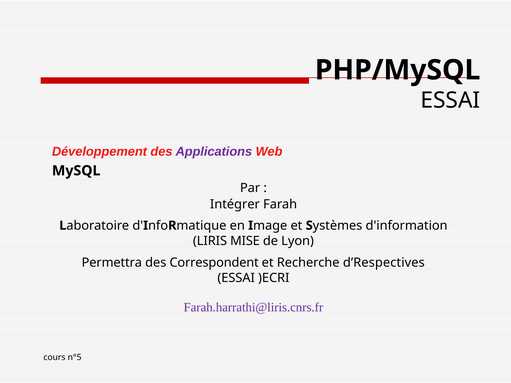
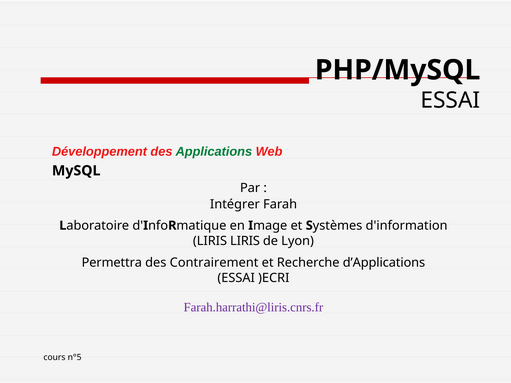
Applications colour: purple -> green (214, 152)
LIRIS MISE: MISE -> LIRIS (245, 241)
Correspondent: Correspondent -> Contrairement (214, 263)
d’Respectives: d’Respectives -> d’Applications (384, 263)
